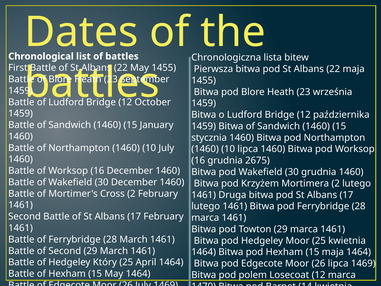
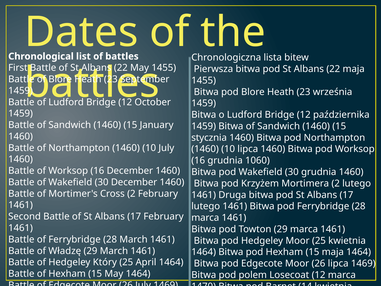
2675: 2675 -> 1060 (257, 160)
of Second: Second -> Władzę (65, 251)
